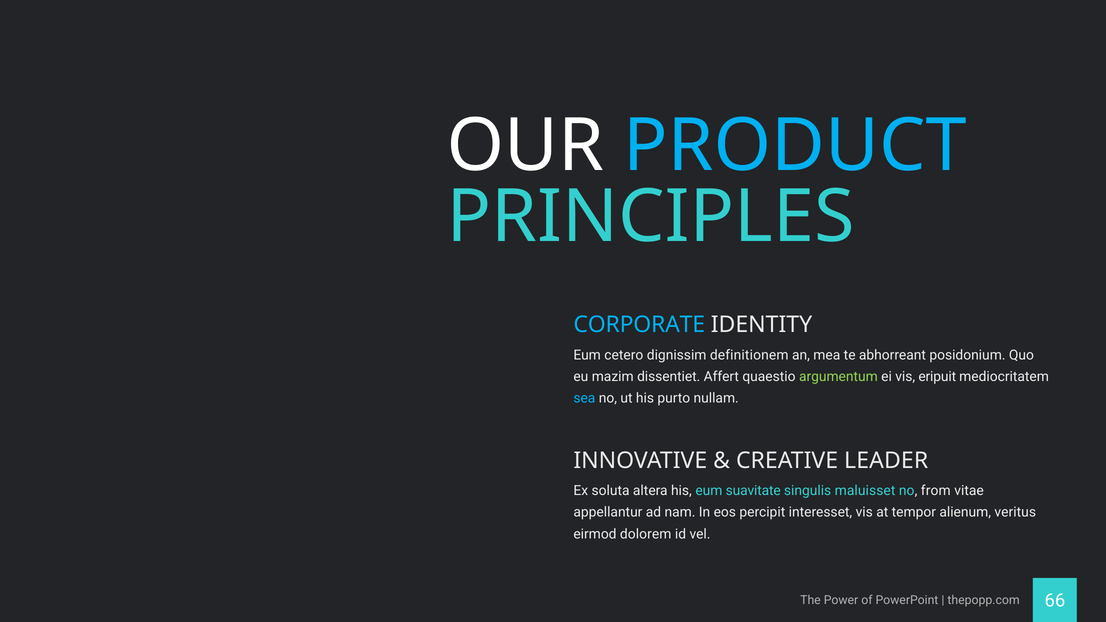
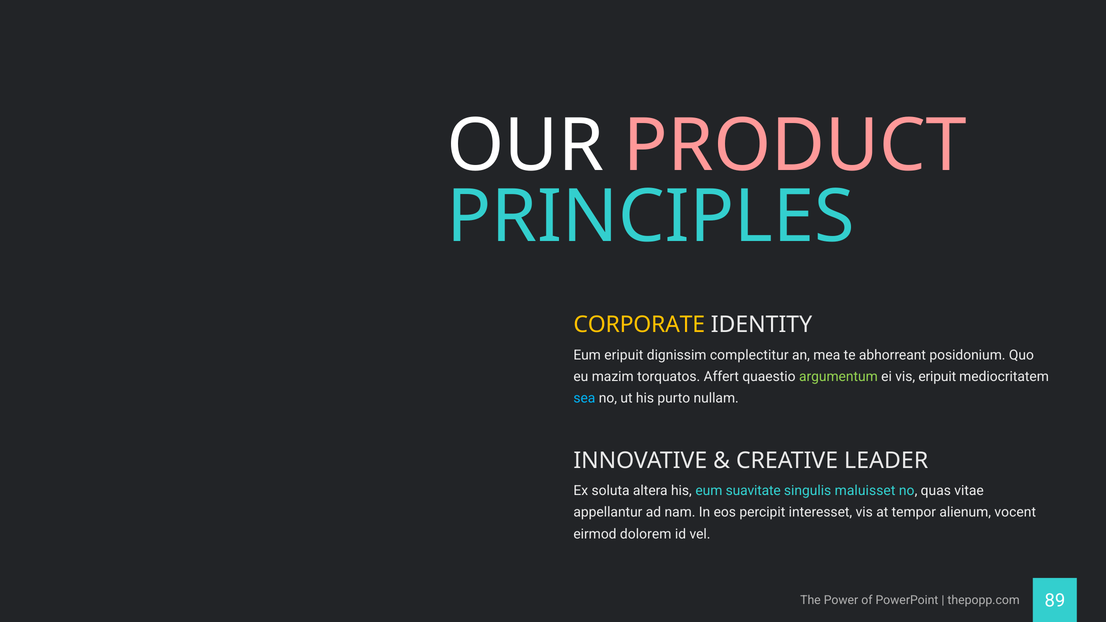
PRODUCT colour: light blue -> pink (795, 146)
CORPORATE colour: light blue -> yellow (639, 325)
Eum cetero: cetero -> eripuit (624, 355)
definitionem: definitionem -> complectitur (749, 355)
dissentiet: dissentiet -> torquatos (669, 377)
from: from -> quas (936, 491)
veritus: veritus -> vocent (1015, 512)
66: 66 -> 89 (1055, 600)
